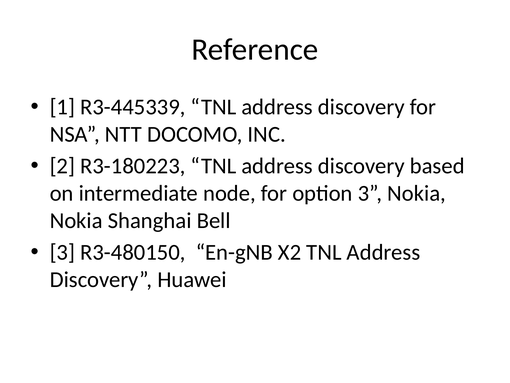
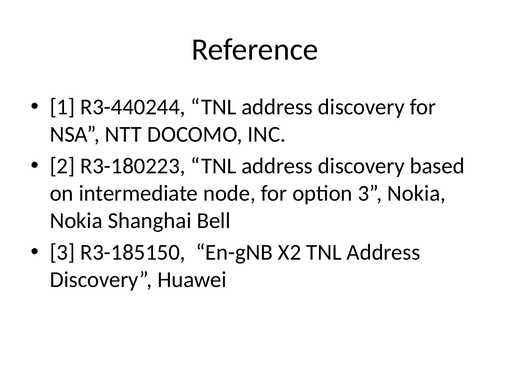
R3-445339: R3-445339 -> R3-440244 (133, 107)
R3-480150: R3-480150 -> R3-185150 (133, 252)
